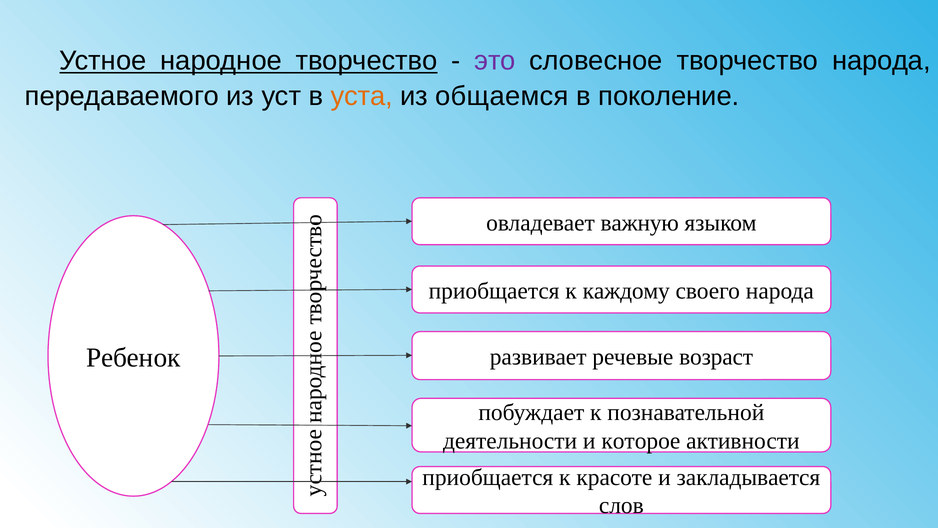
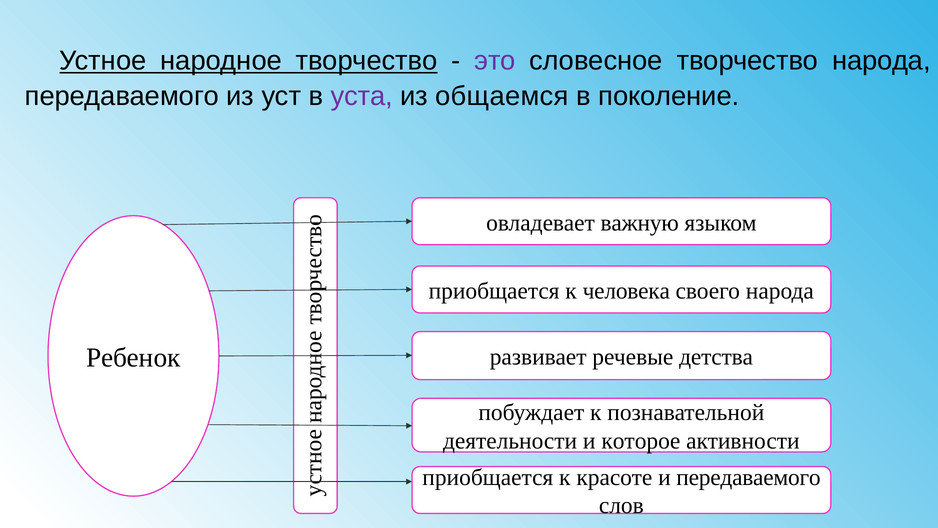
уста colour: orange -> purple (362, 96)
каждому: каждому -> человека (626, 291)
возраст: возраст -> детства (716, 357)
и закладывается: закладывается -> передаваемого (748, 477)
